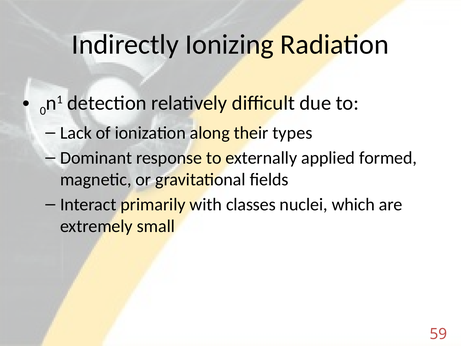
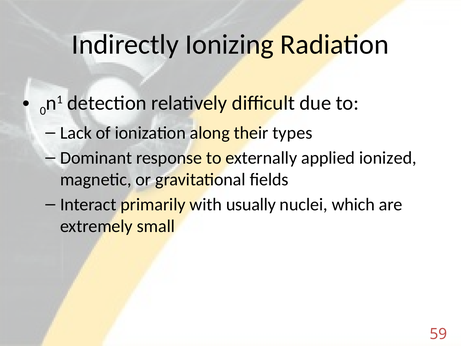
formed: formed -> ionized (388, 158)
classes: classes -> usually (251, 204)
